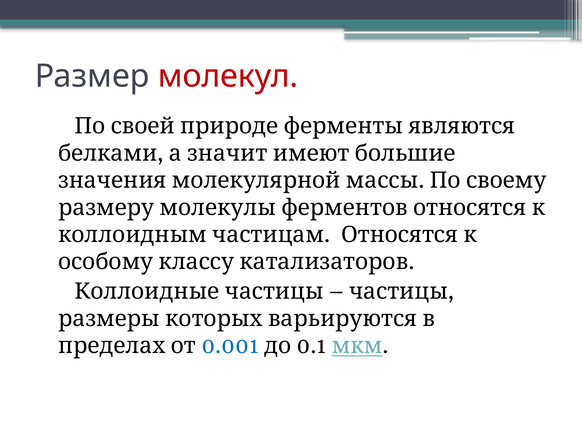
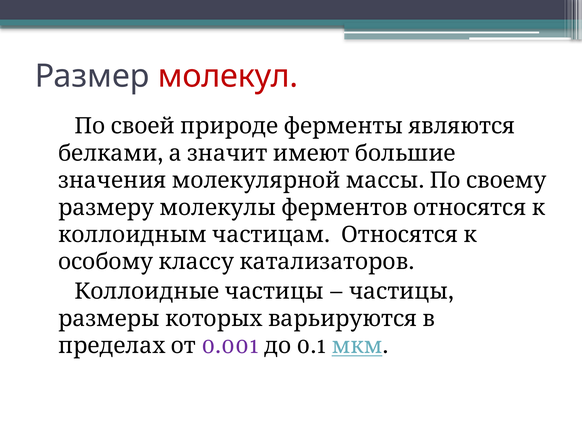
0.001 colour: blue -> purple (230, 346)
